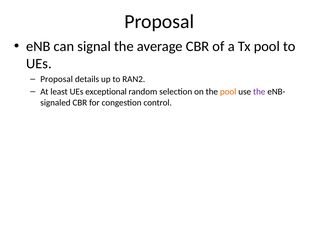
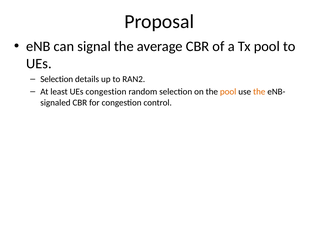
Proposal: Proposal -> Selection (57, 79)
UEs exceptional: exceptional -> congestion (106, 92)
the colour: purple -> orange (259, 92)
